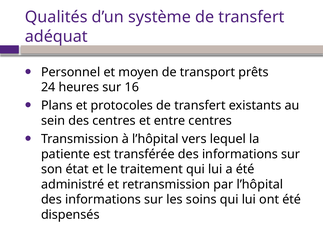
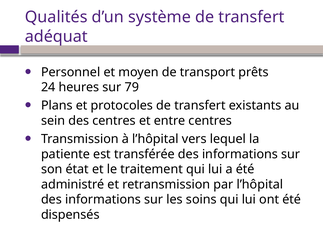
16: 16 -> 79 (132, 87)
